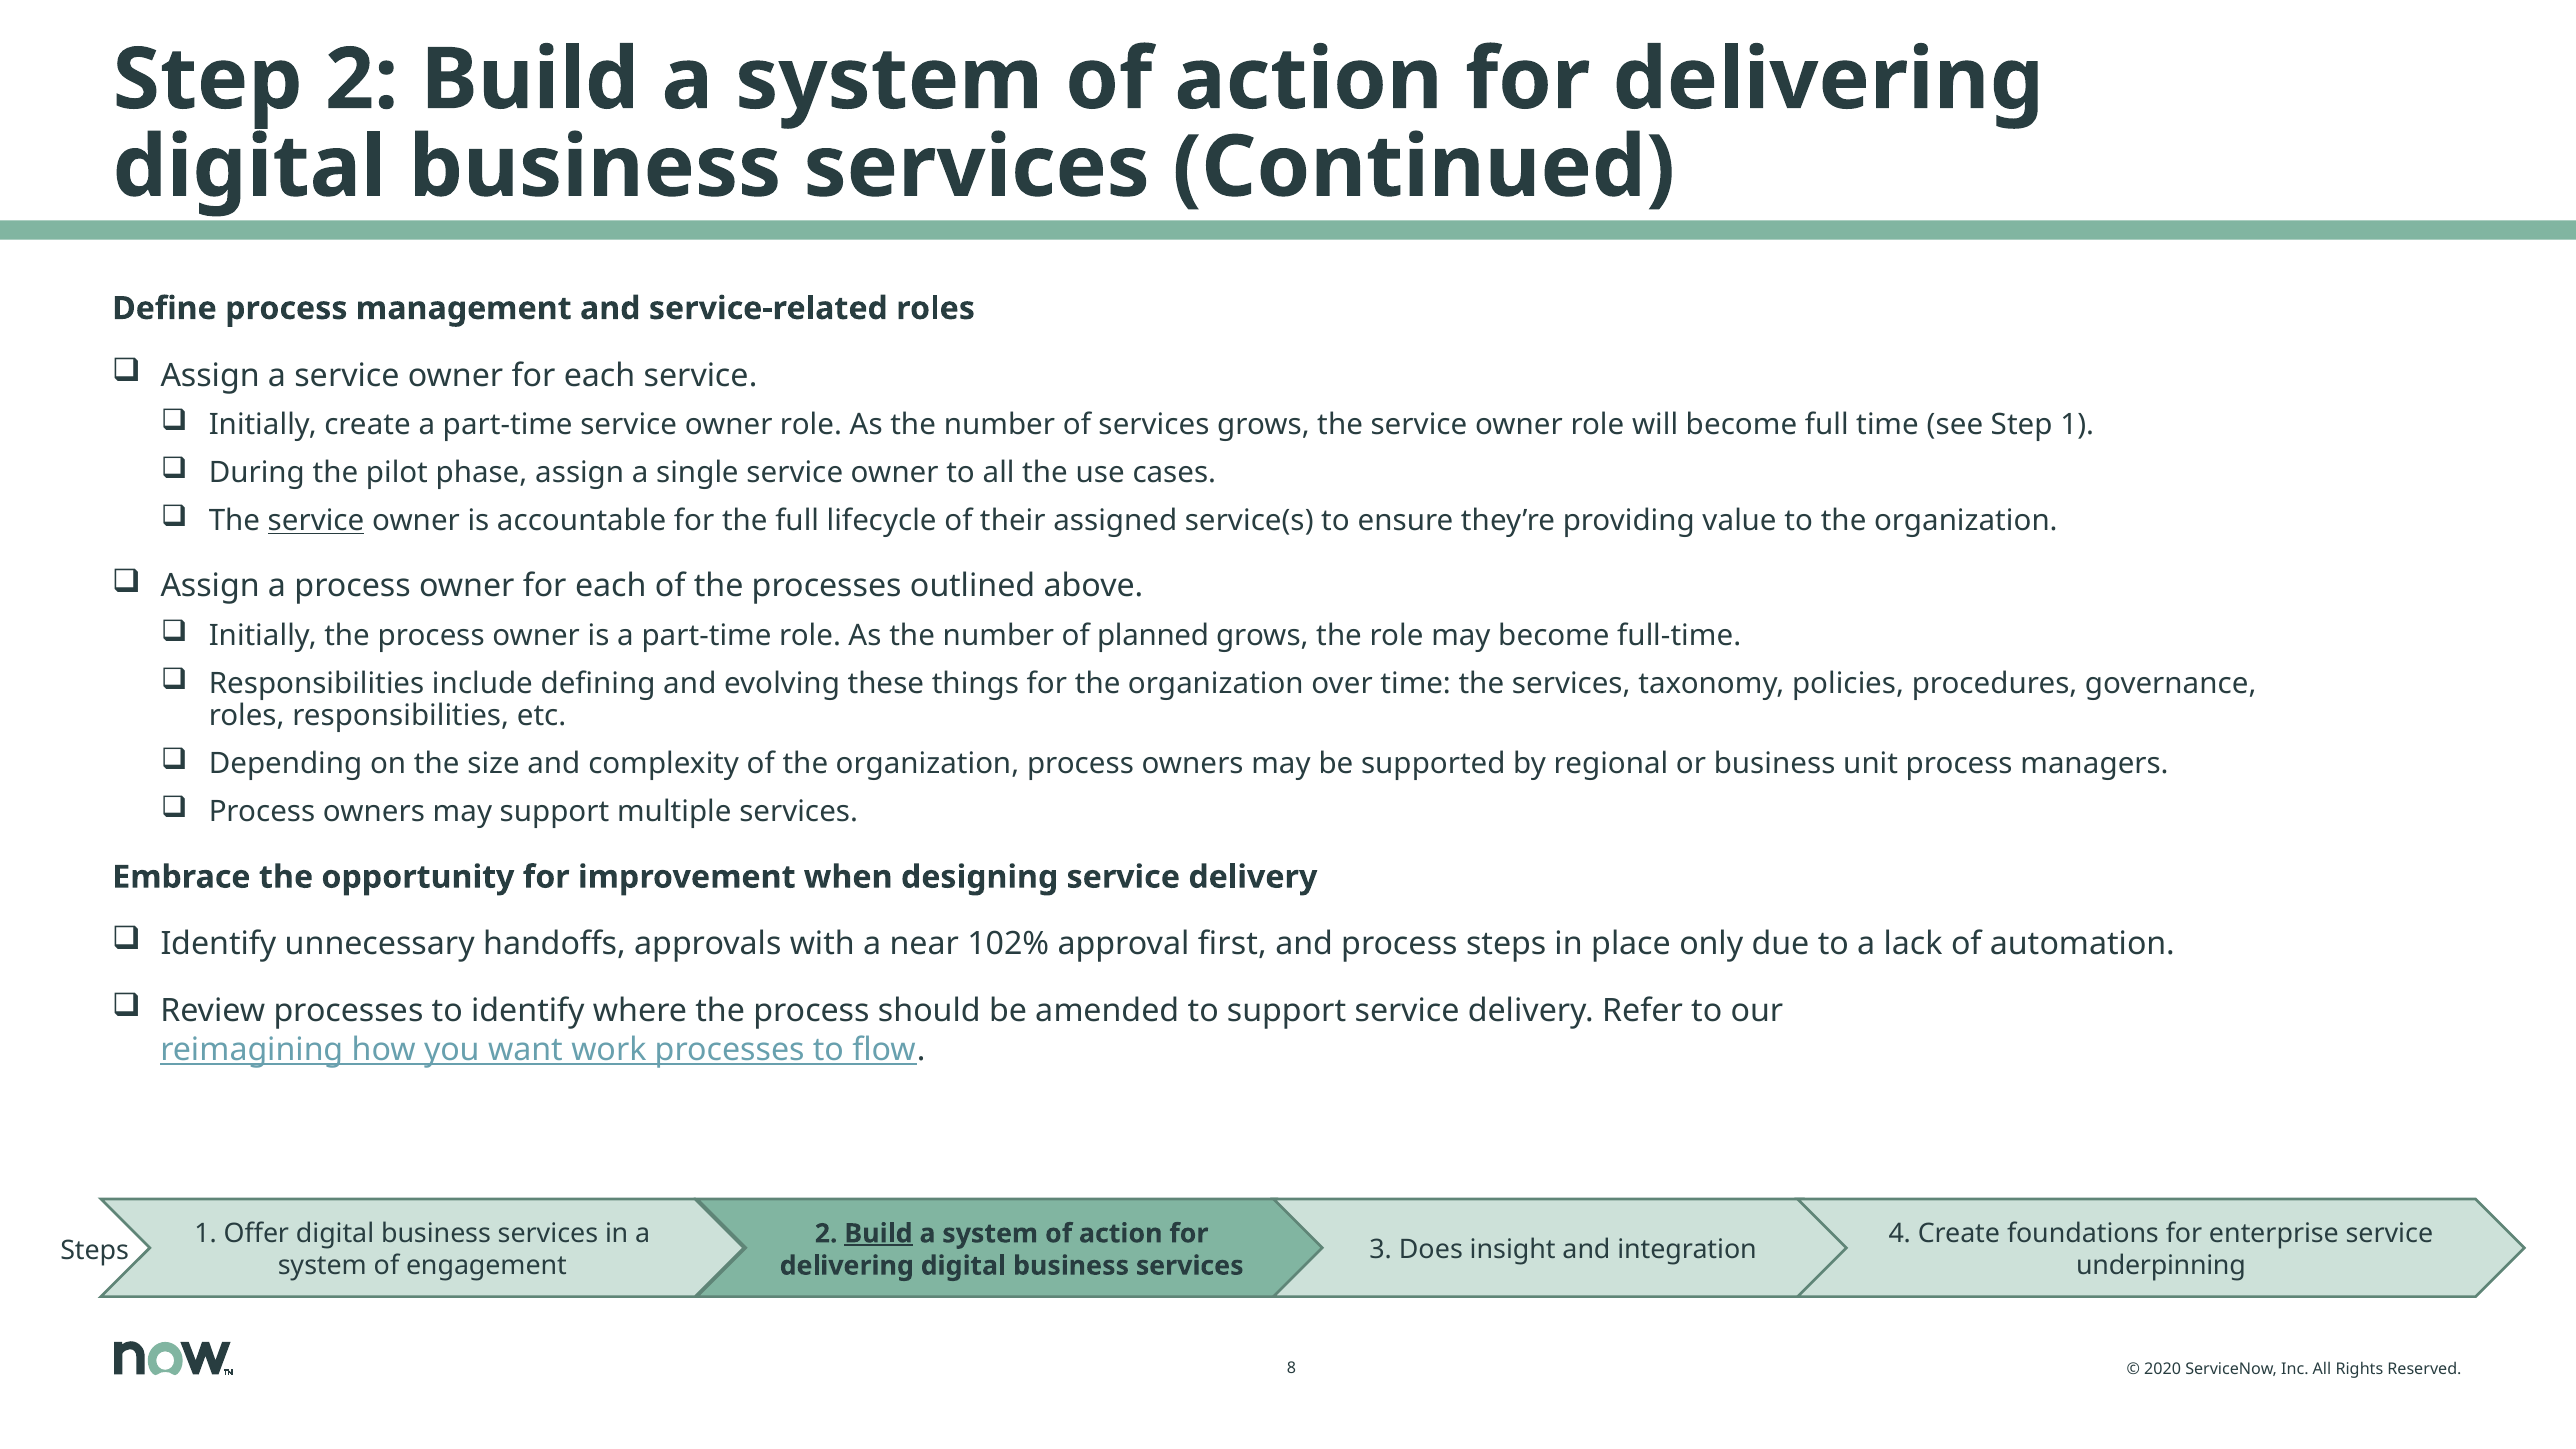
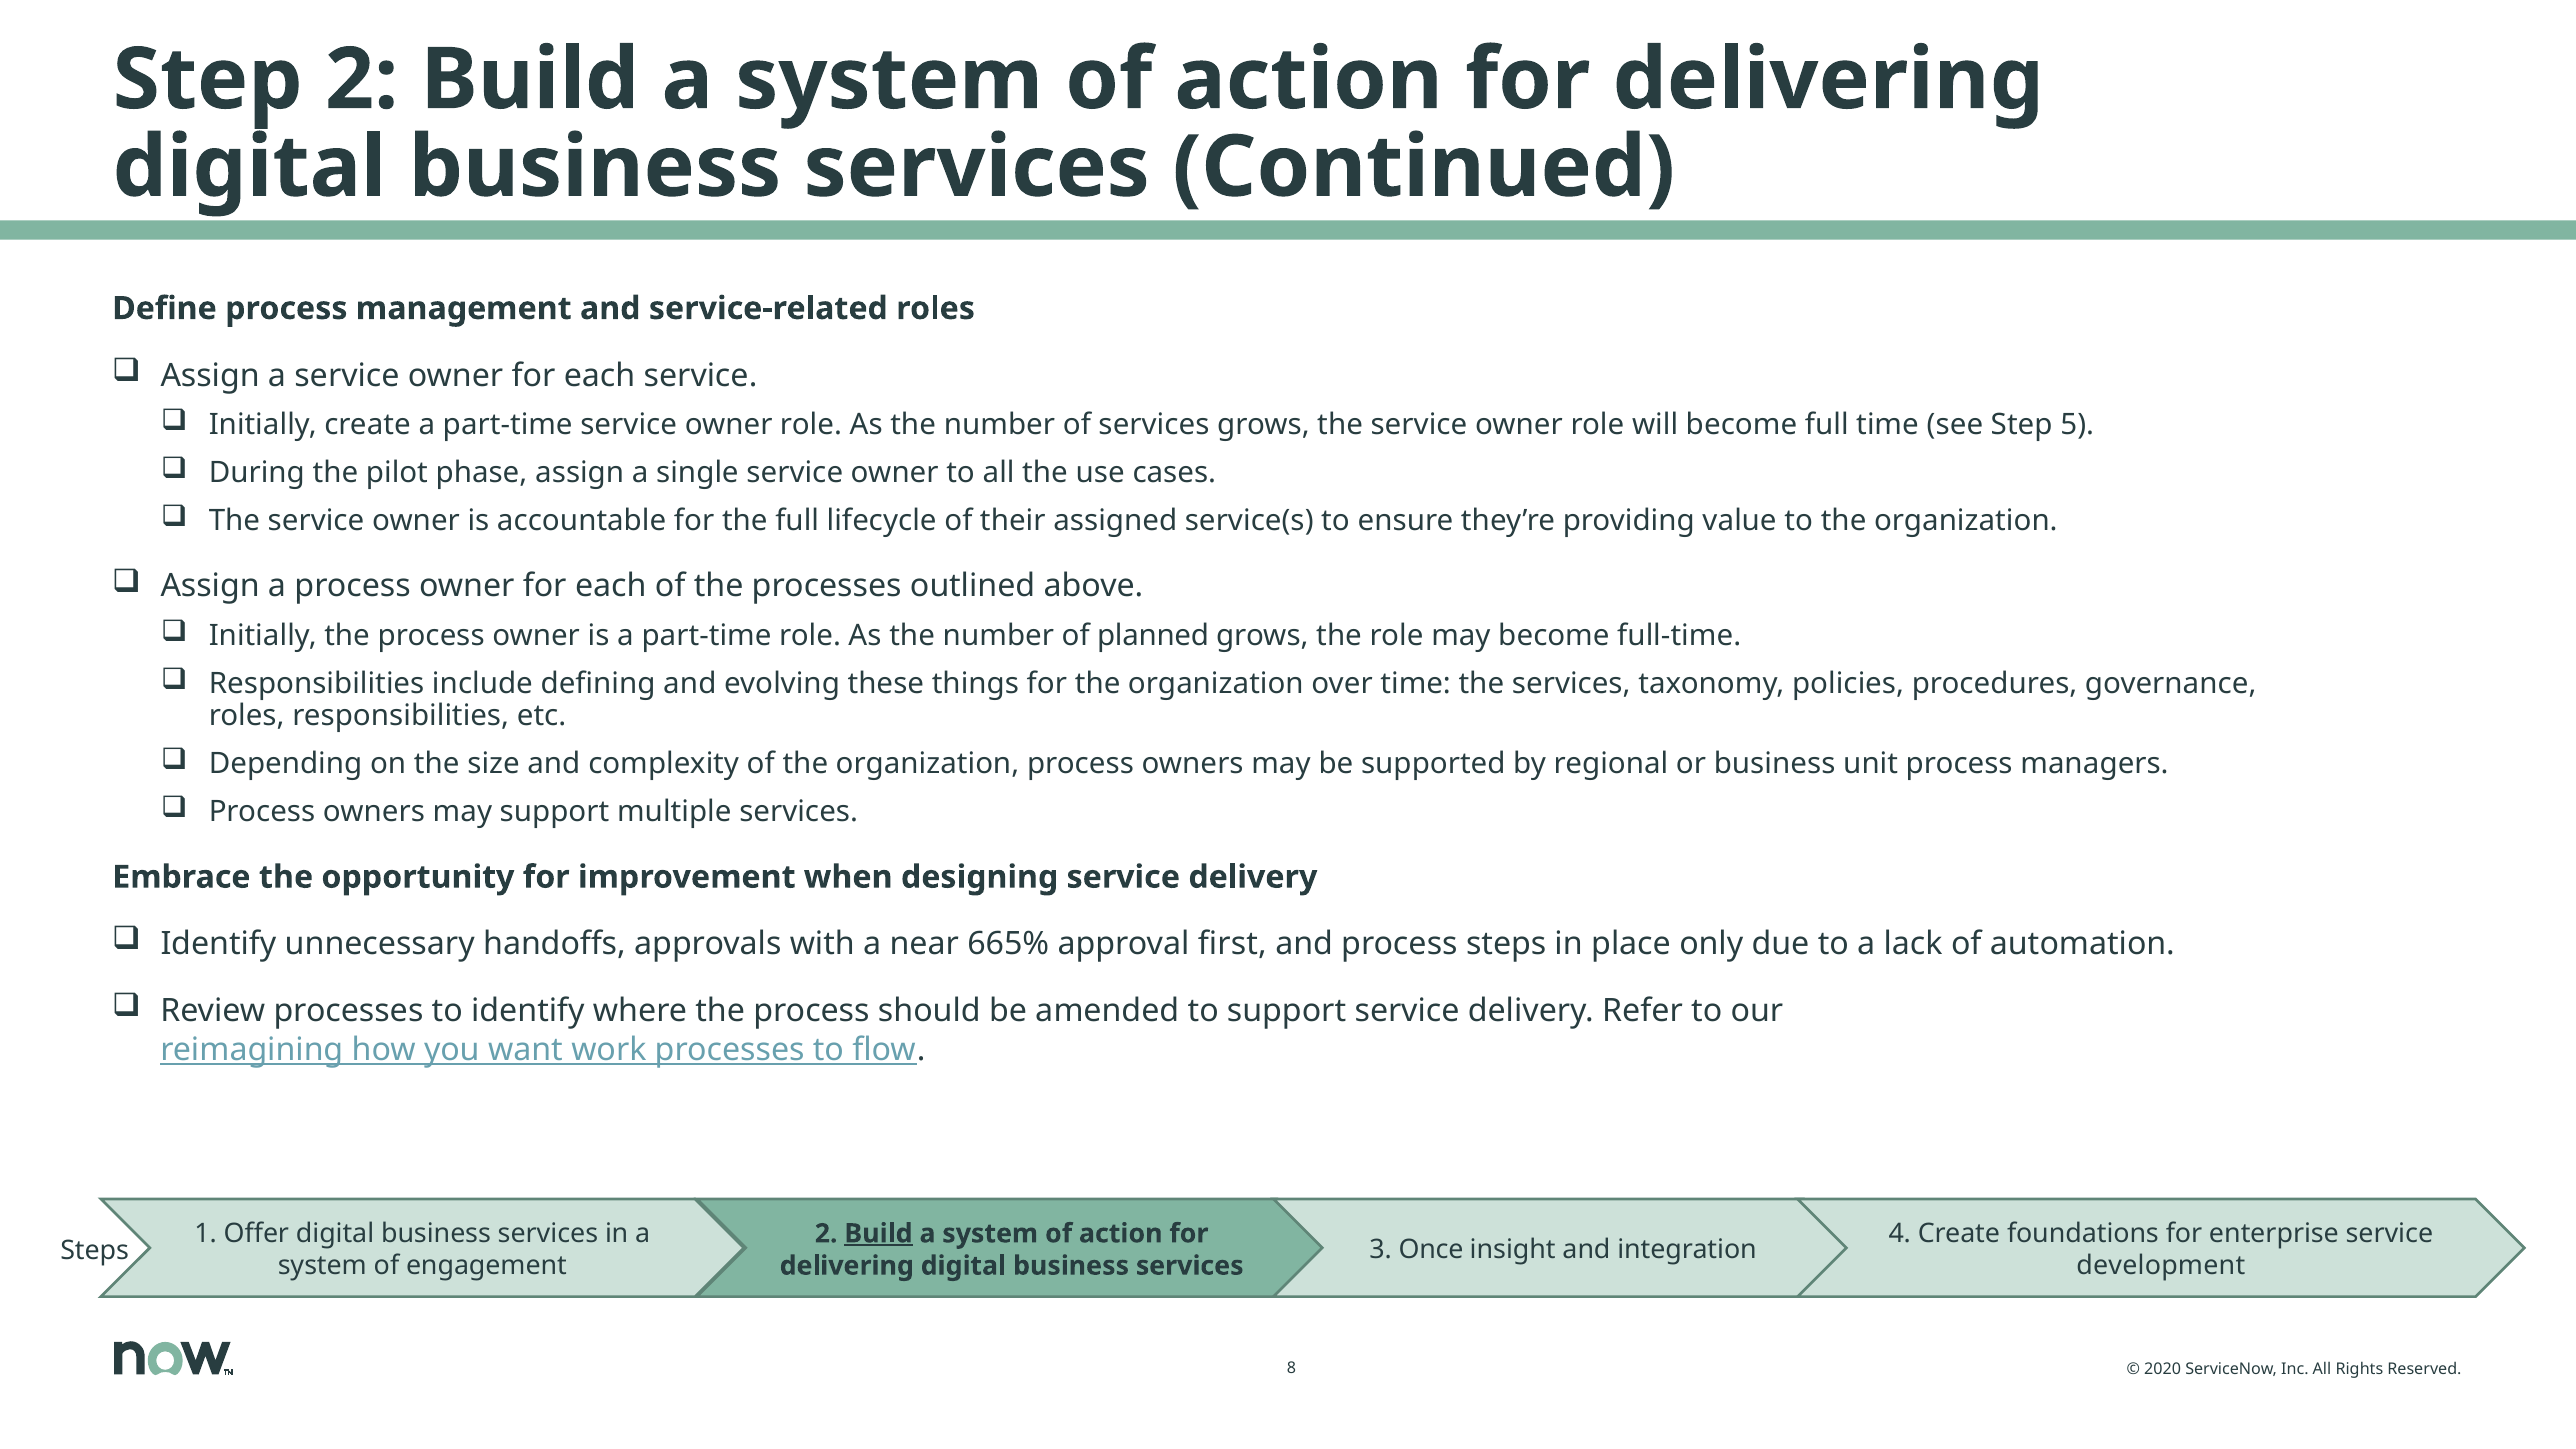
Step 1: 1 -> 5 (2077, 425)
service underline: present -> none (316, 521)
102%: 102% -> 665% (1008, 944)
Does: Does -> Once (1431, 1250)
underpinning: underpinning -> development (2161, 1266)
